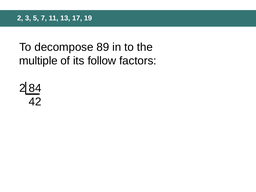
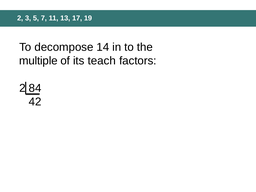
89: 89 -> 14 (103, 47)
follow: follow -> teach (102, 61)
